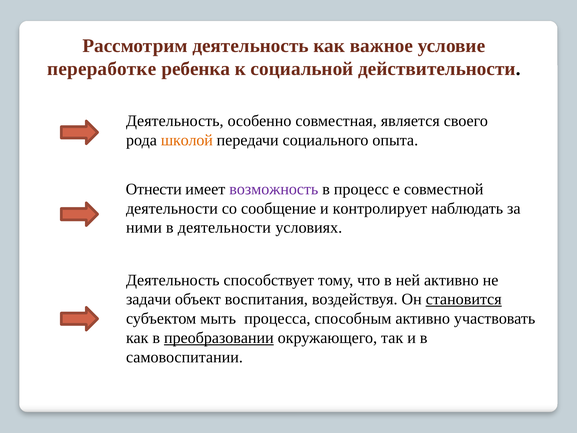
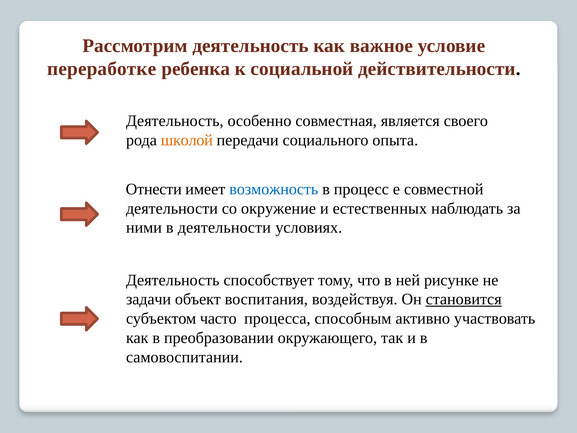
возможность colour: purple -> blue (274, 189)
сообщение: сообщение -> окружение (279, 208)
контролирует: контролирует -> естественных (380, 208)
ней активно: активно -> рисунке (451, 280)
мыть: мыть -> часто (218, 318)
преобразовании underline: present -> none (219, 338)
